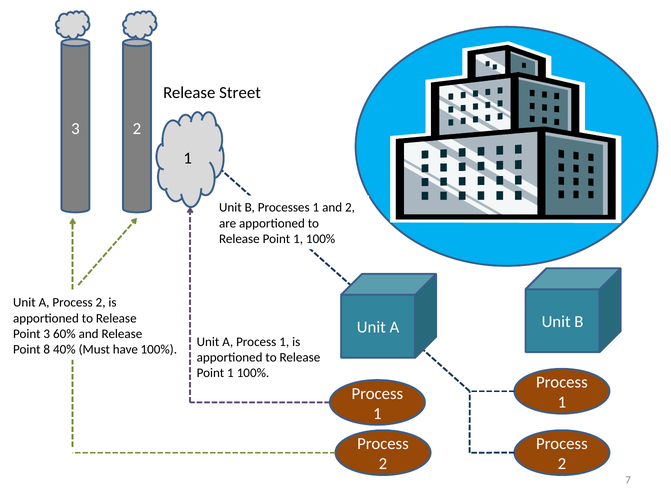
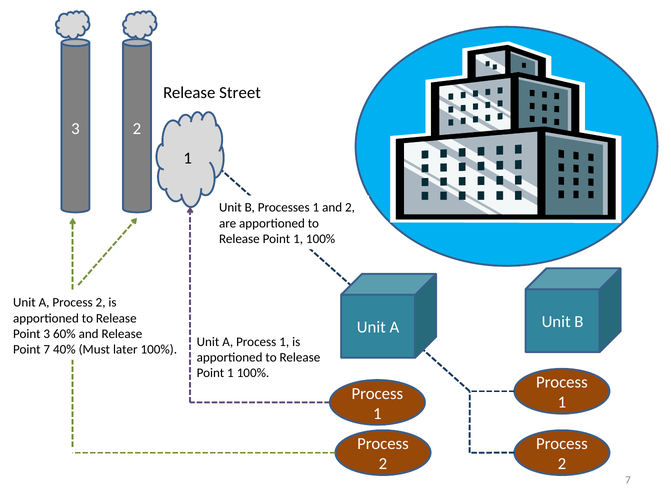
Point 8: 8 -> 7 (47, 350)
have: have -> later (125, 350)
